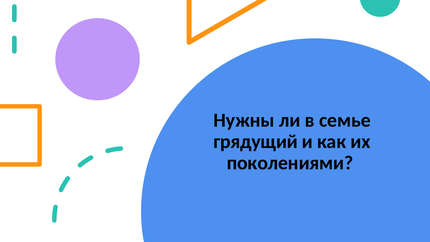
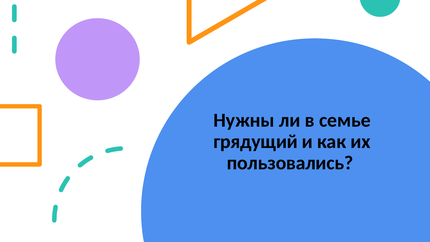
поколениями: поколениями -> пользовались (290, 163)
